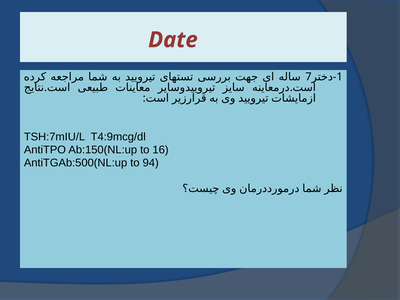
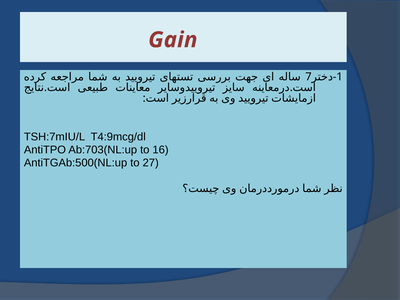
Date: Date -> Gain (173, 40)
Ab:150(NL:up: Ab:150(NL:up -> Ab:703(NL:up (103, 150)
94: 94 -> 27 (151, 163)
